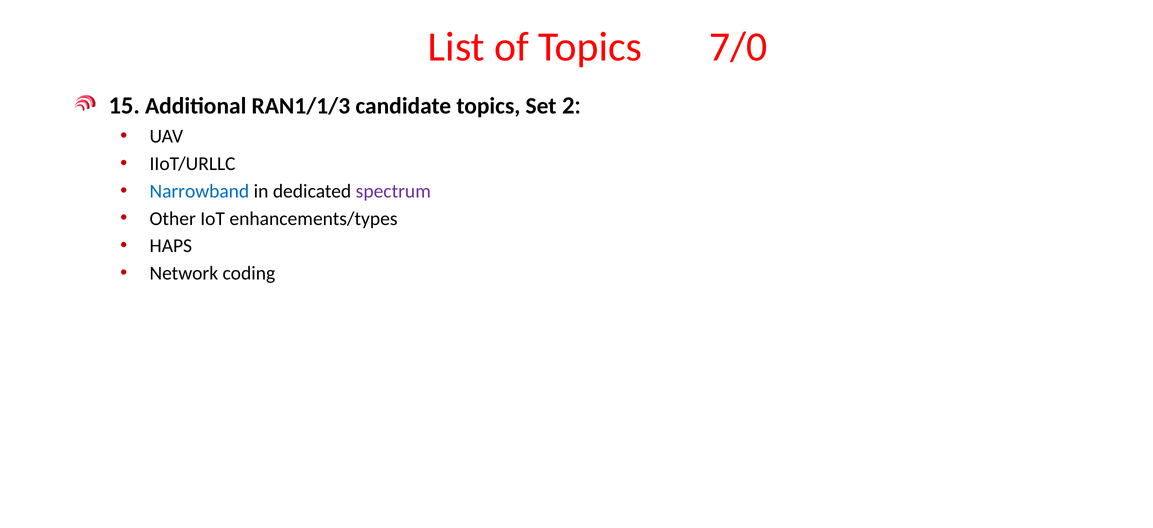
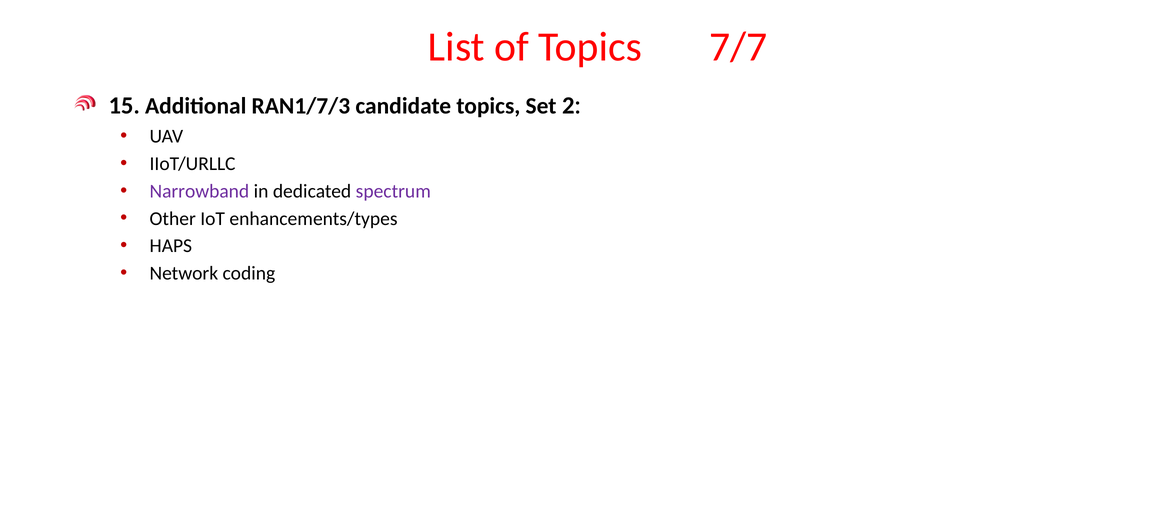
7/0: 7/0 -> 7/7 (738, 47)
RAN1/1/3: RAN1/1/3 -> RAN1/7/3 (301, 106)
Narrowband colour: blue -> purple (199, 191)
